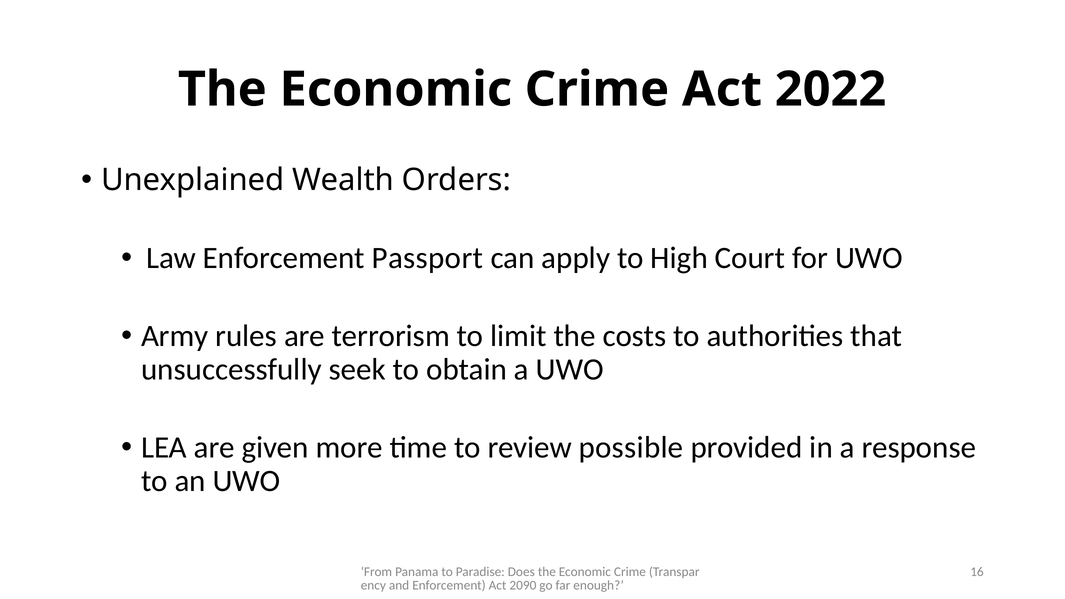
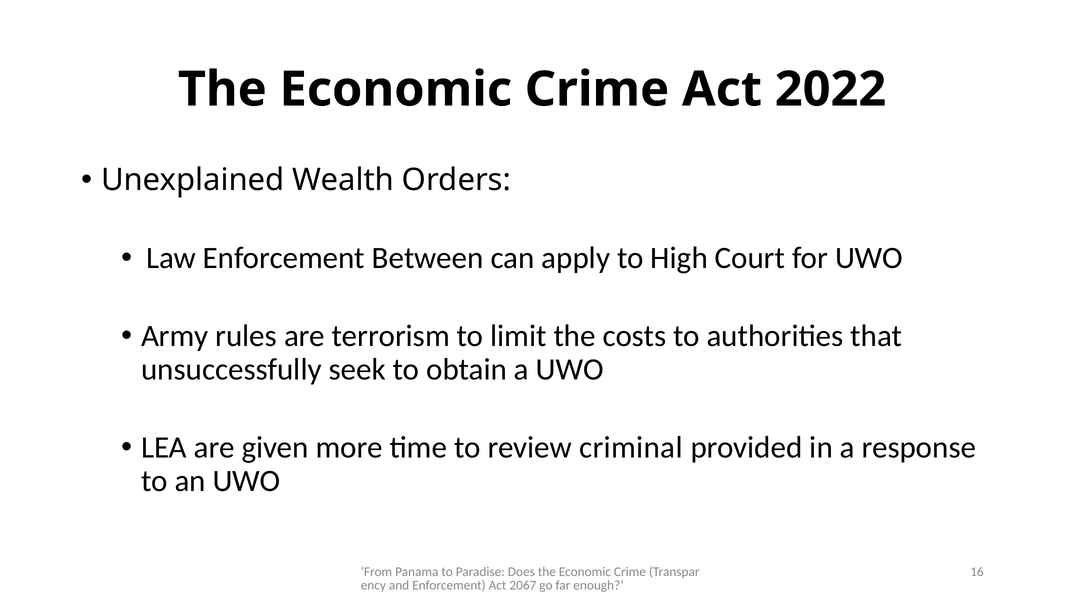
Passport: Passport -> Between (428, 258)
possible: possible -> criminal (631, 448)
2090: 2090 -> 2067 (523, 585)
